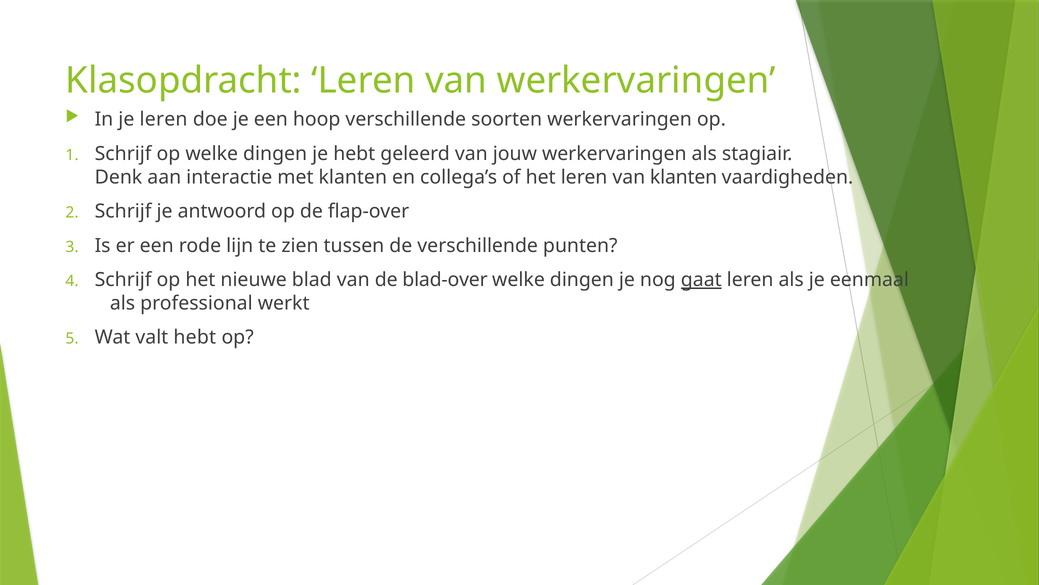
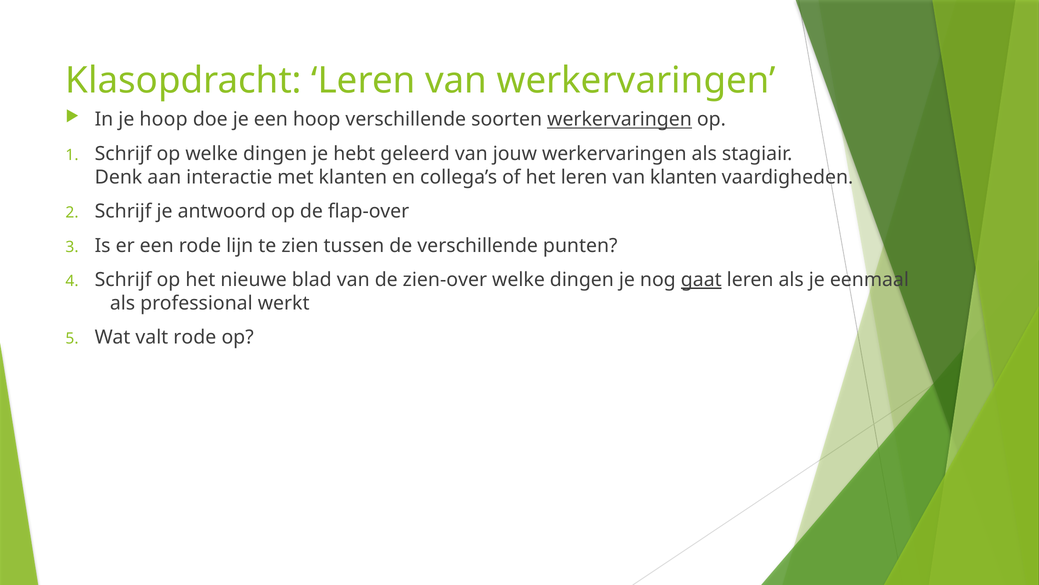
je leren: leren -> hoop (164, 119)
werkervaringen underline: none -> present (620, 119)
blad-over: blad-over -> zien-over (445, 280)
valt hebt: hebt -> rode (195, 337)
